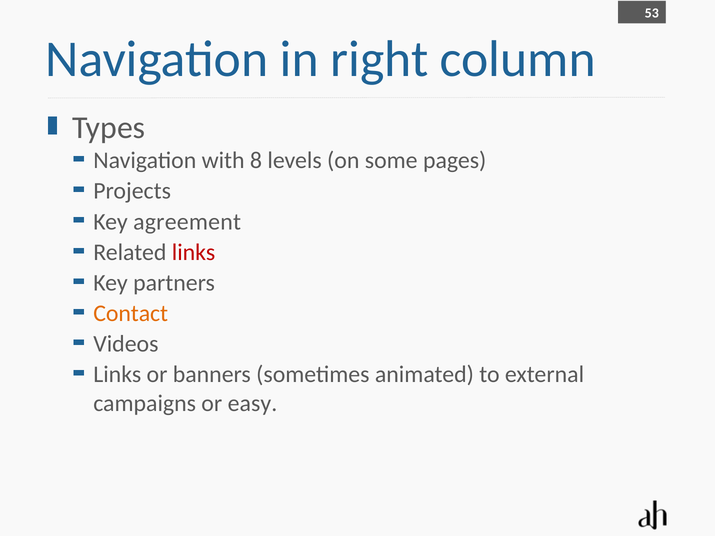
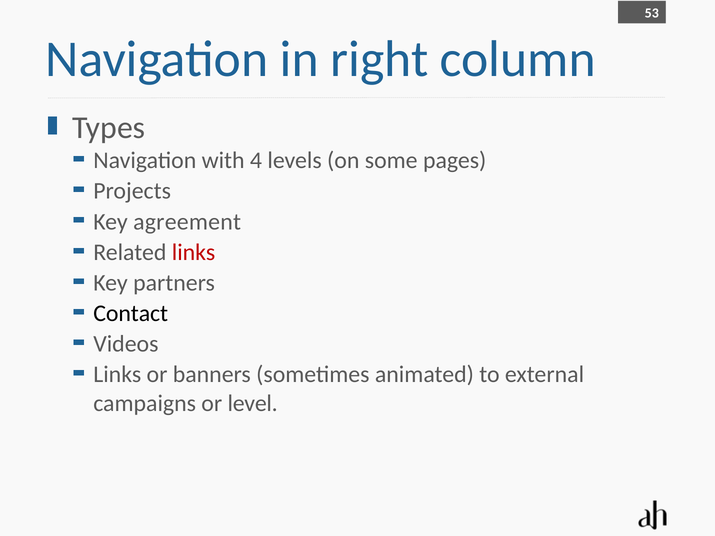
8: 8 -> 4 (256, 161)
Contact colour: orange -> black (131, 314)
easy: easy -> level (253, 403)
